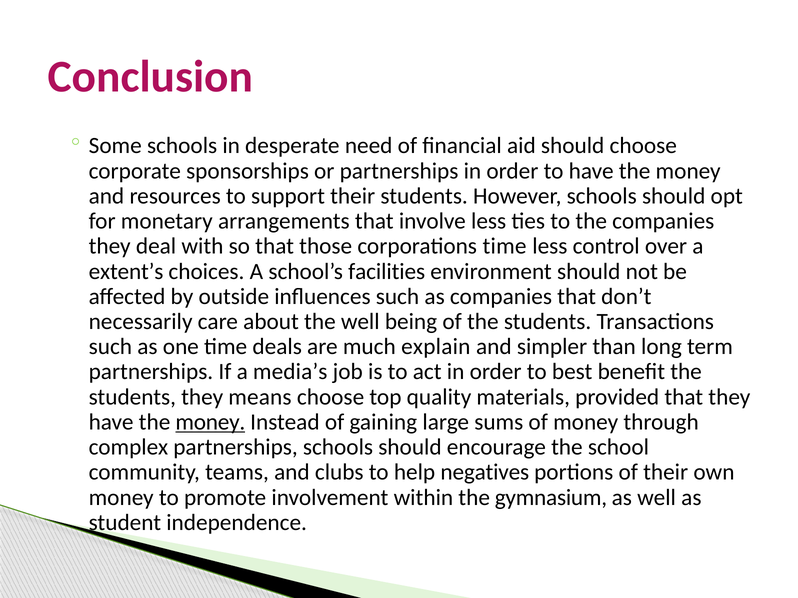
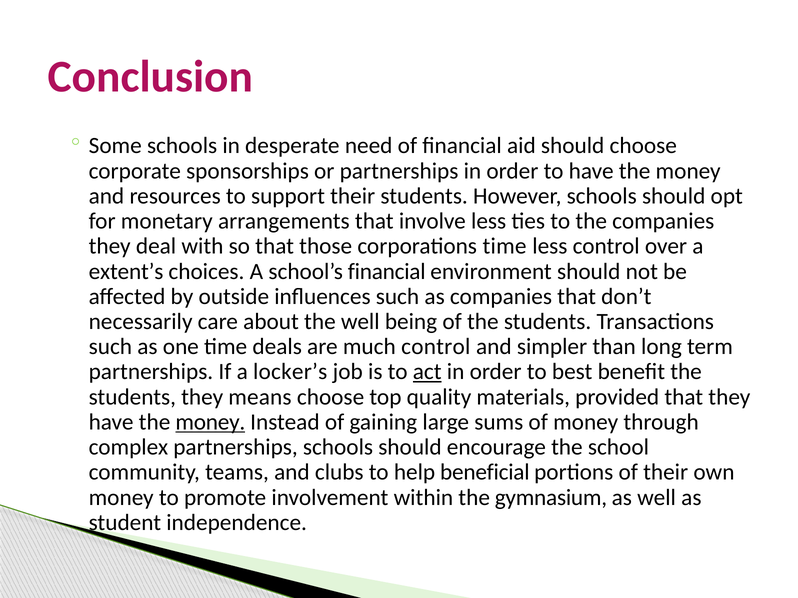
school’s facilities: facilities -> financial (387, 272)
much explain: explain -> control (436, 347)
media’s: media’s -> locker’s (290, 372)
act underline: none -> present (427, 372)
negatives: negatives -> beneficial (485, 473)
